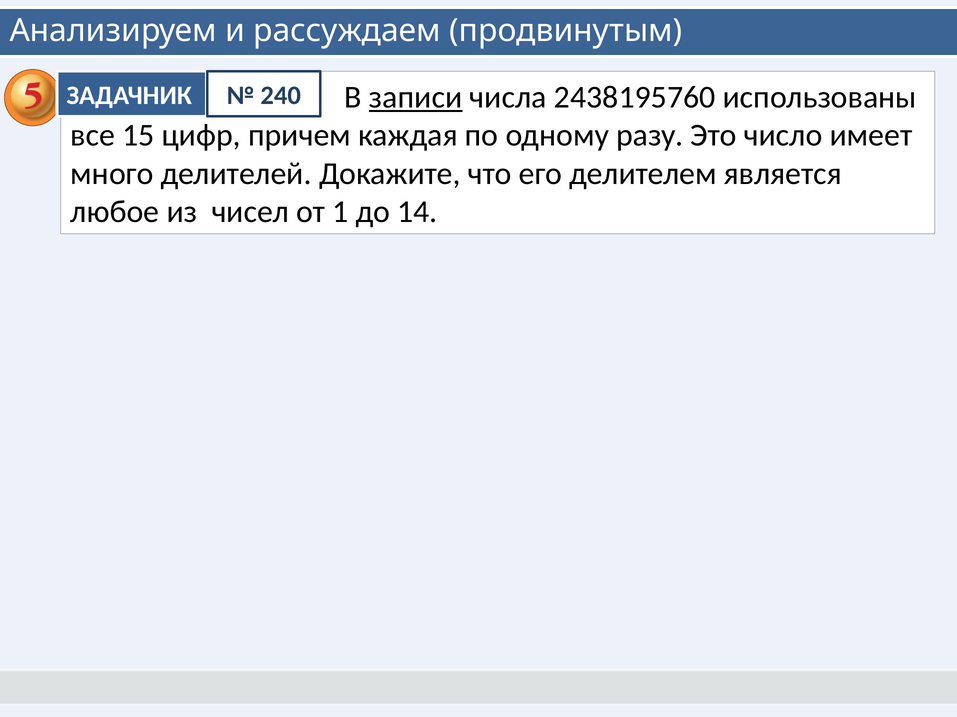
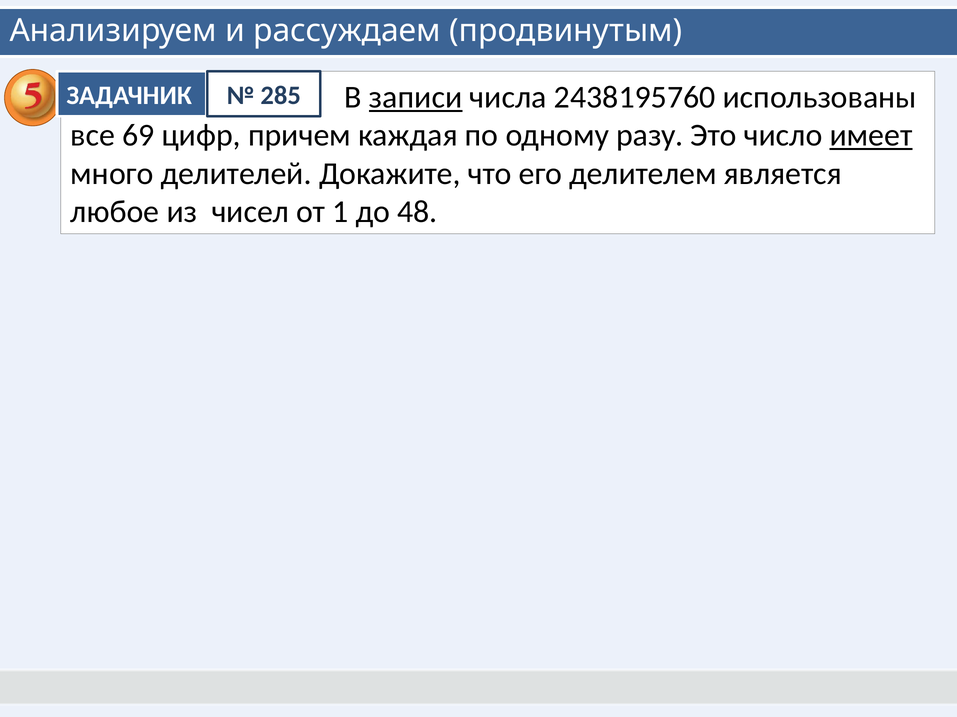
240: 240 -> 285 (281, 96)
15: 15 -> 69 (138, 136)
имеет underline: none -> present (871, 136)
14: 14 -> 48 (417, 212)
